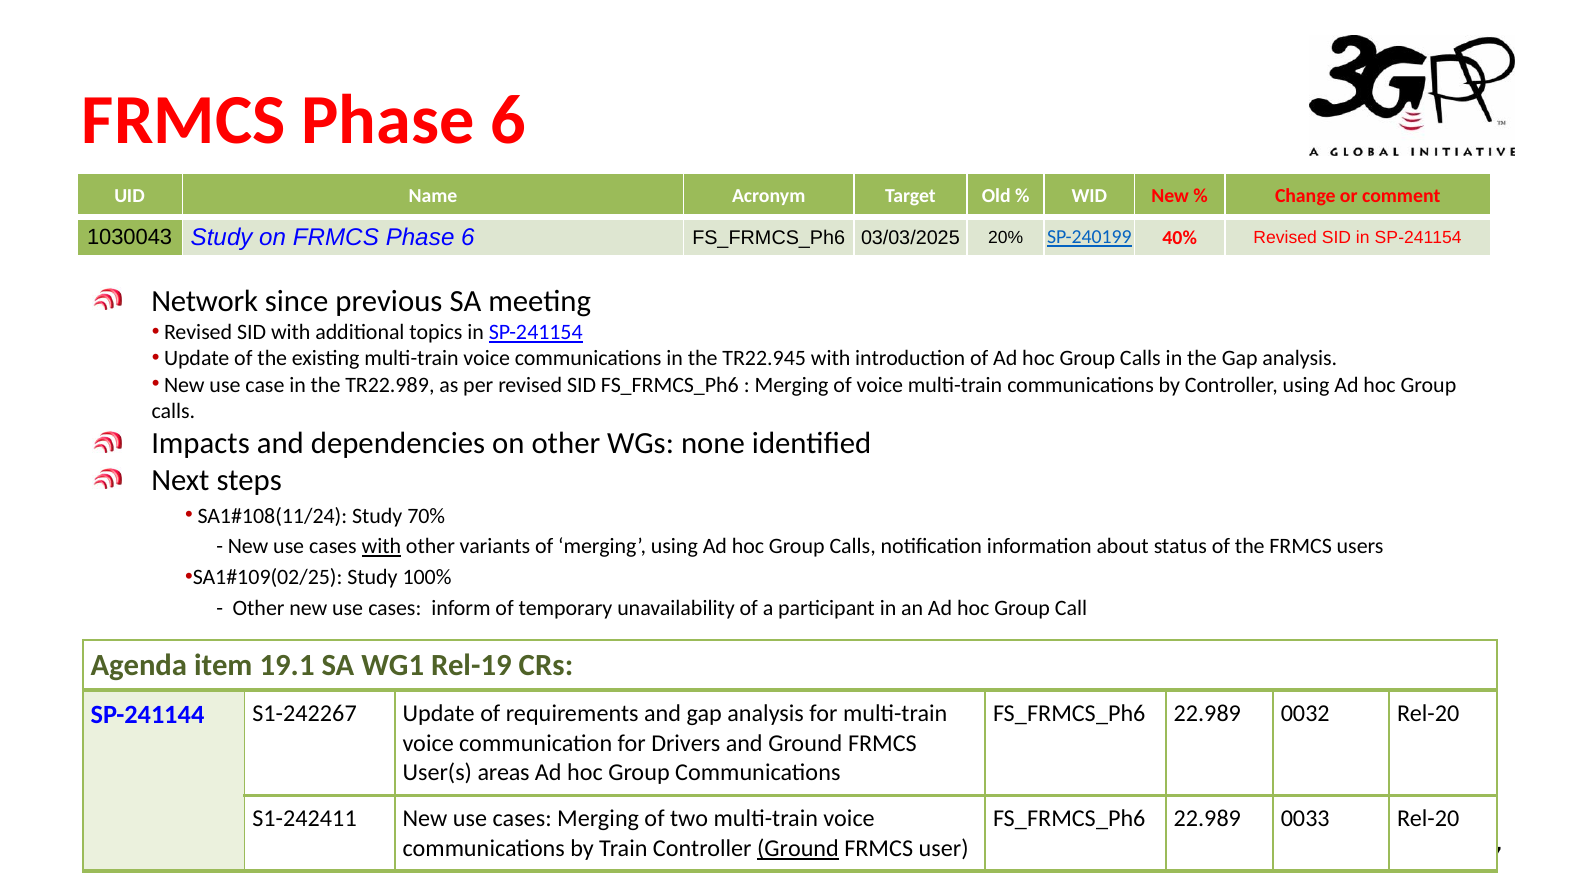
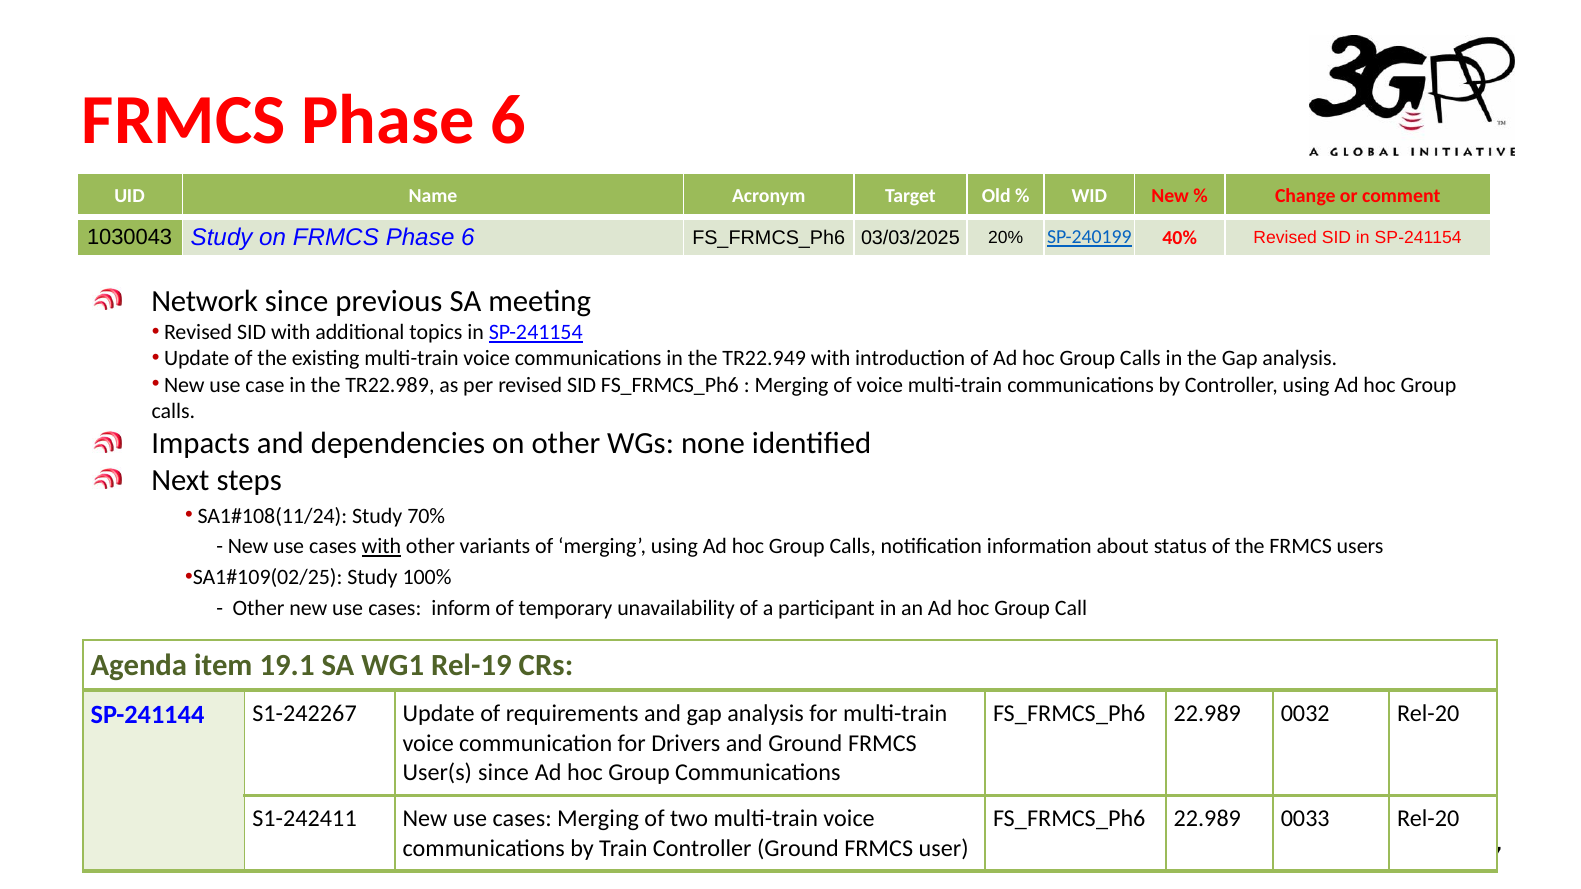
TR22.945: TR22.945 -> TR22.949 (764, 359)
User(s areas: areas -> since (503, 773)
Ground underline: present -> none (798, 849)
